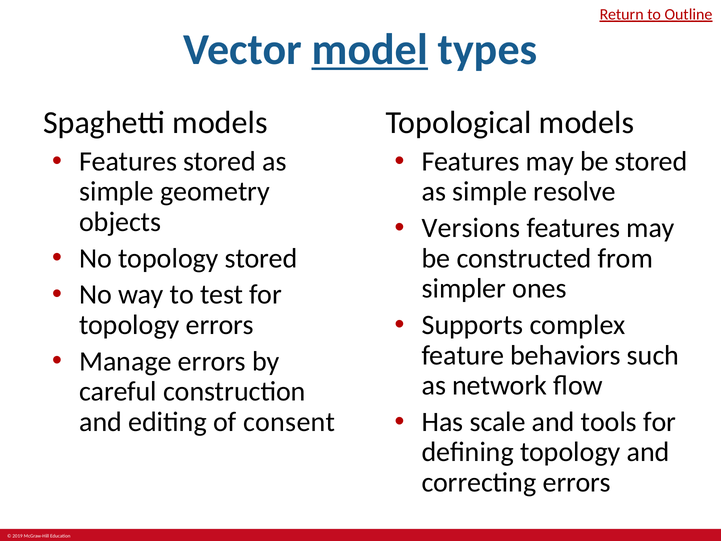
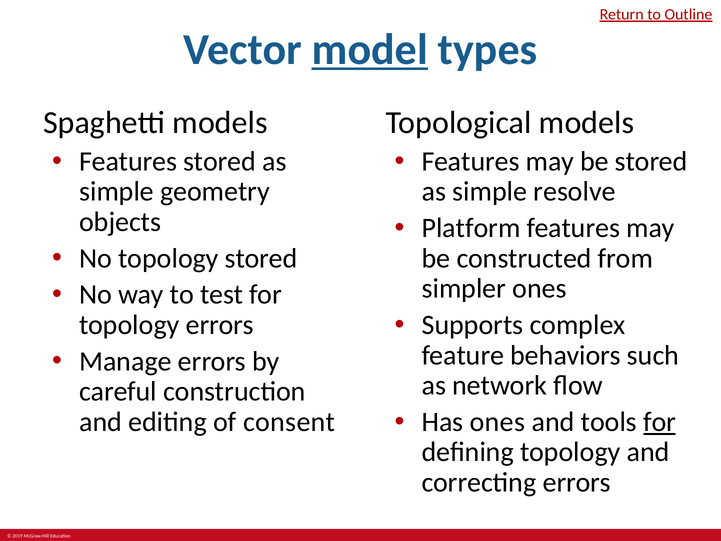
Versions: Versions -> Platform (471, 228)
Has scale: scale -> ones (497, 422)
for underline: none -> present (660, 422)
